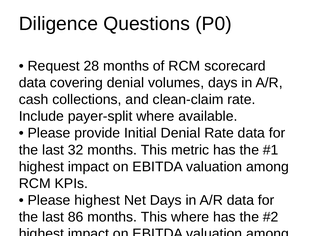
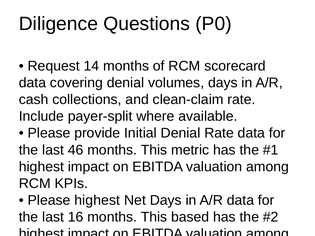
28: 28 -> 14 (91, 66)
32: 32 -> 46 (76, 150)
86: 86 -> 16 (76, 217)
This where: where -> based (190, 217)
